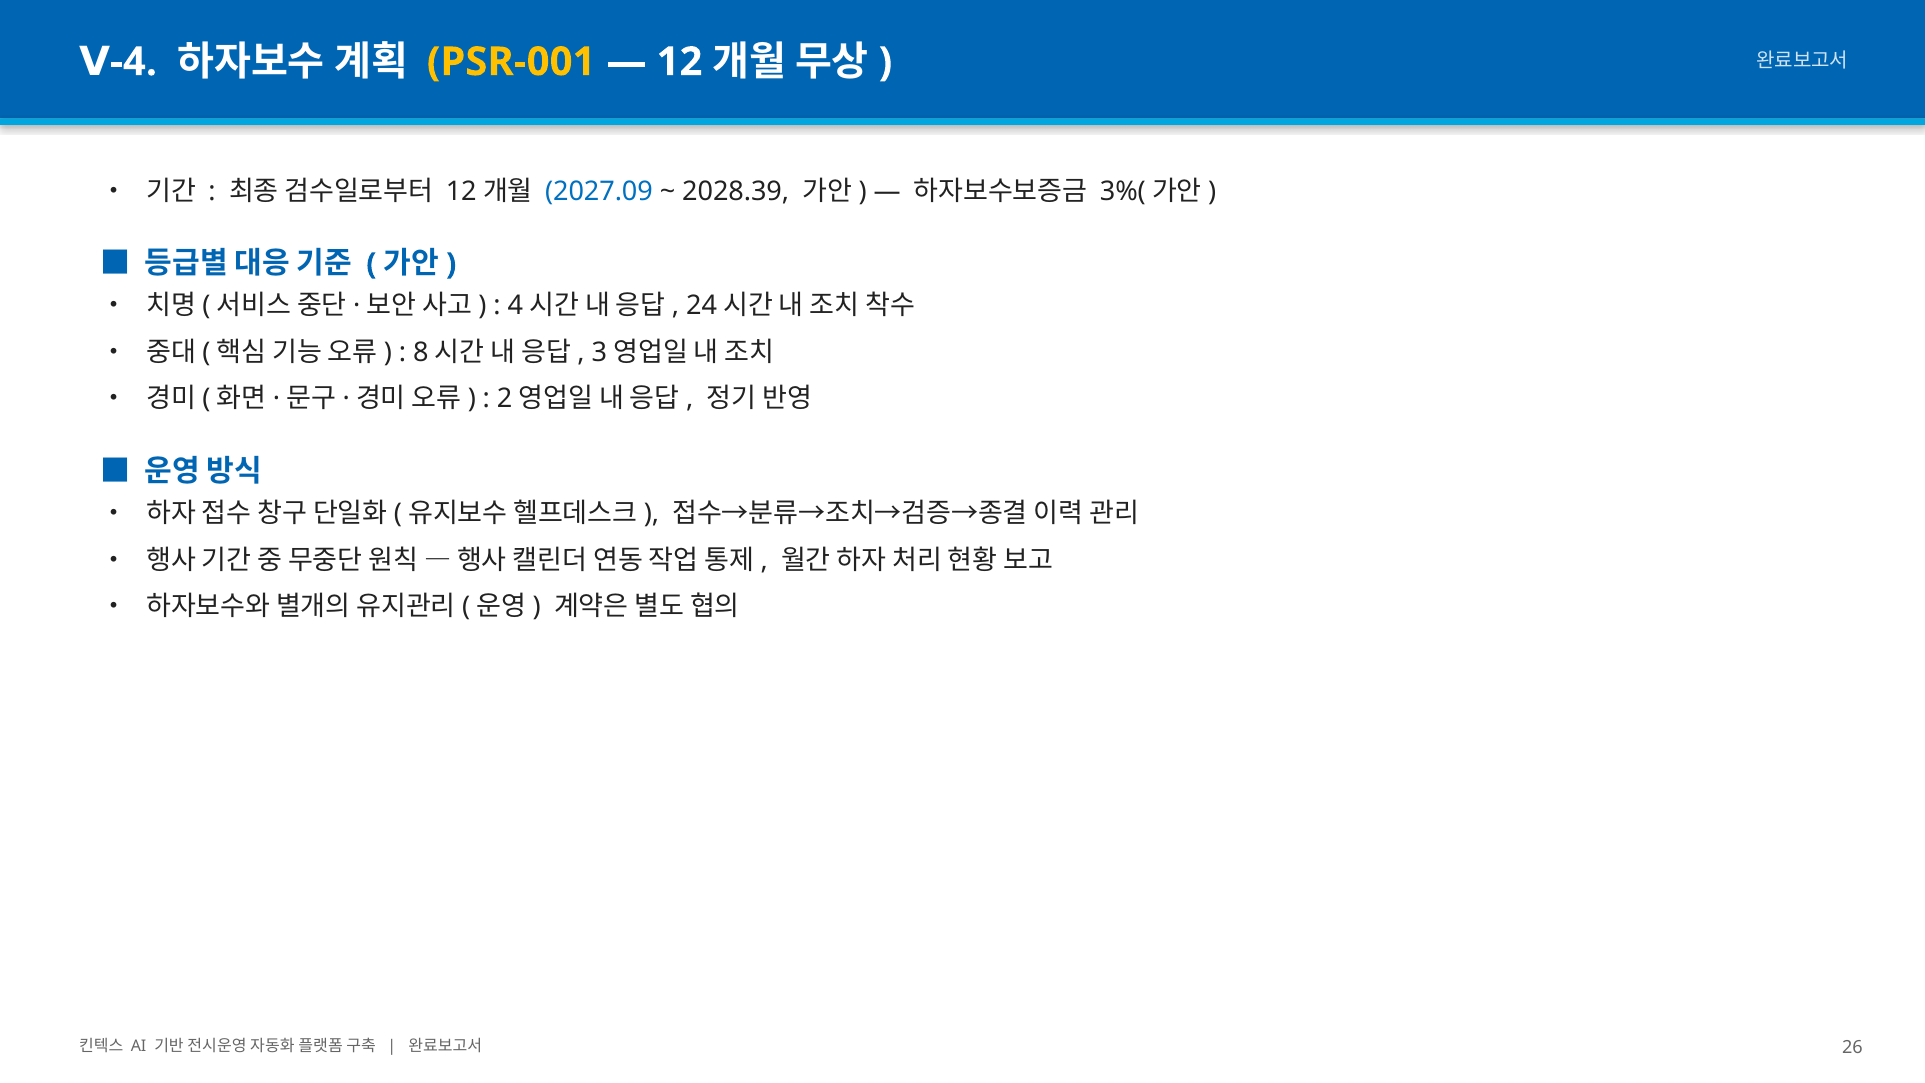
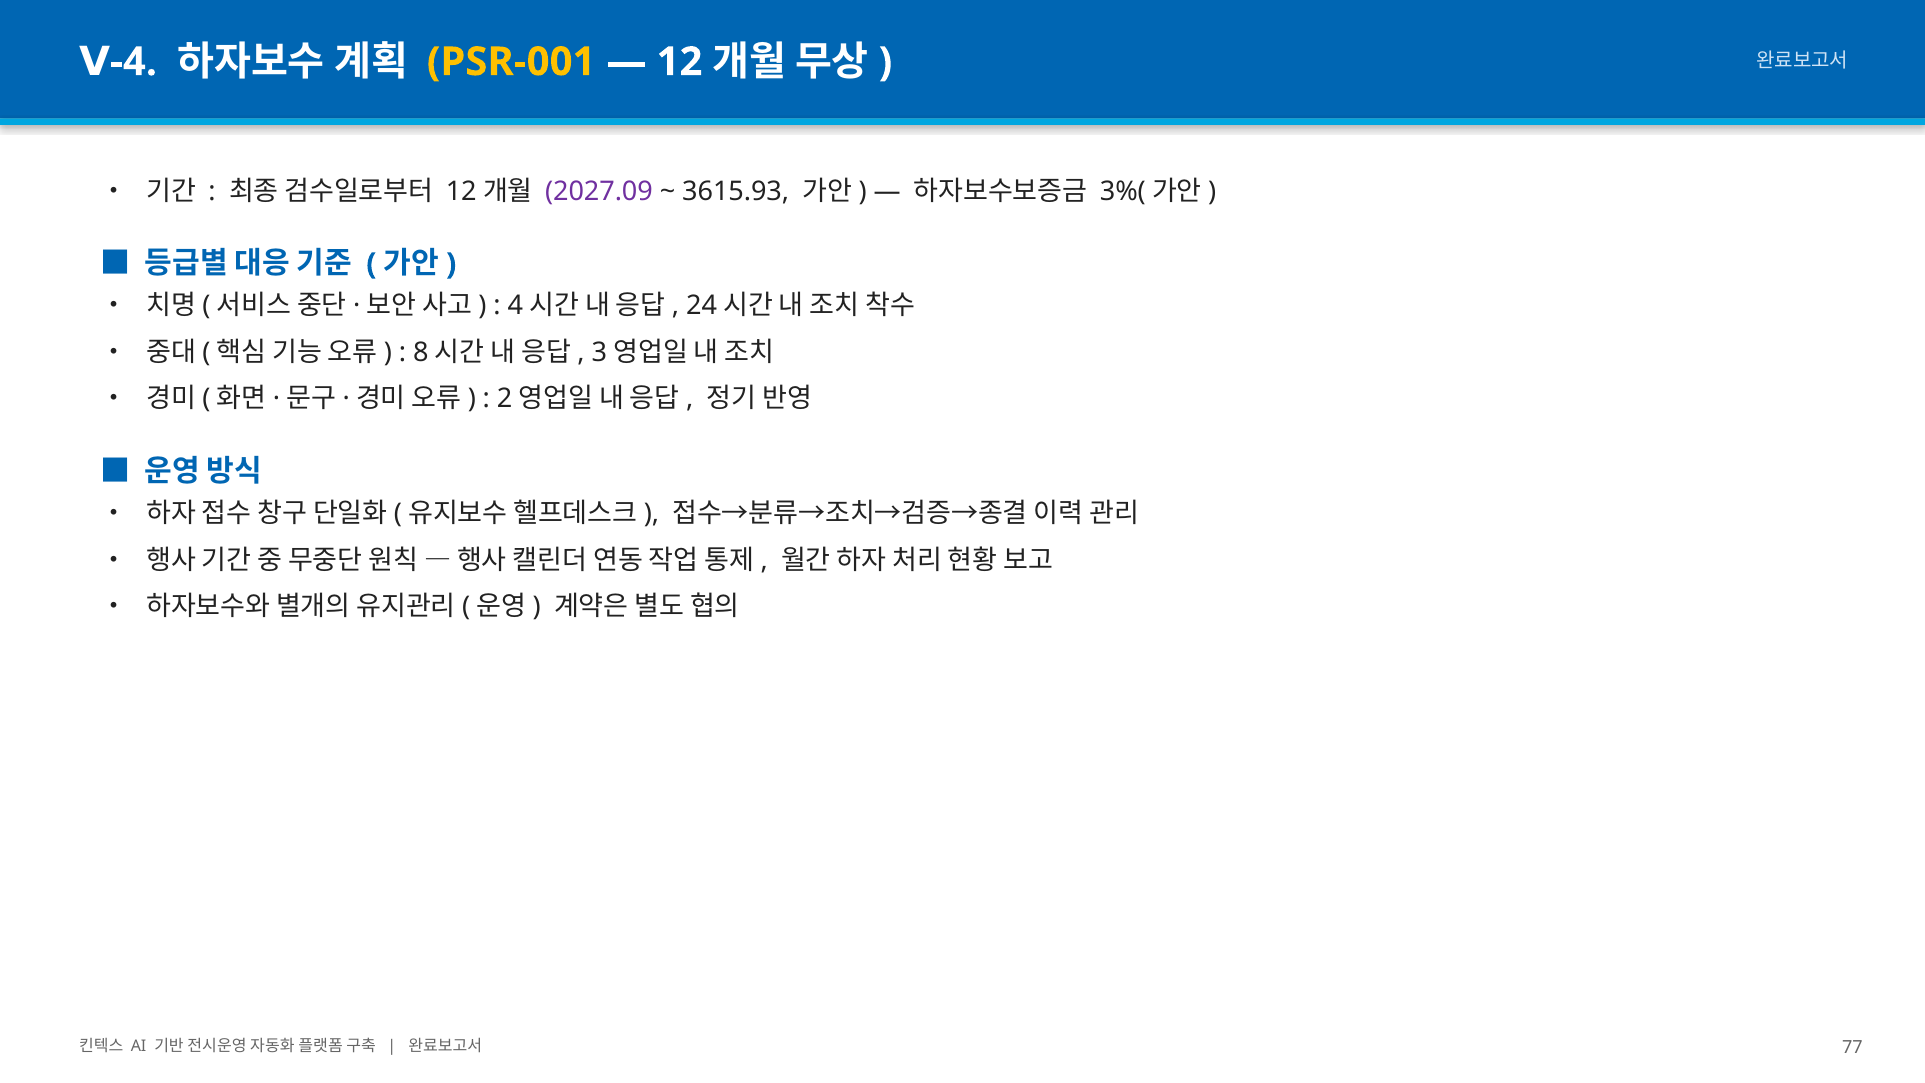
2027.09 colour: blue -> purple (599, 191)
2028.39: 2028.39 -> 3615.93 (736, 191)
26: 26 -> 77 (1853, 1047)
